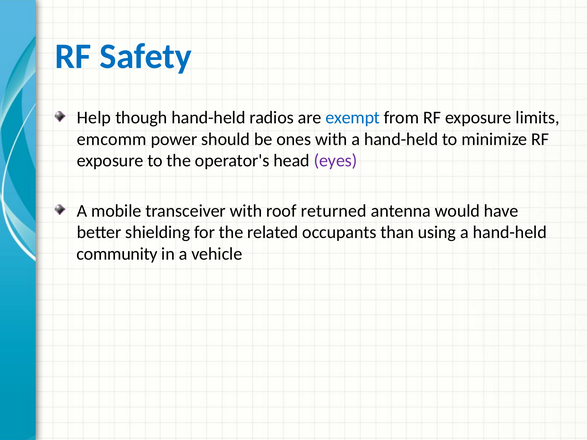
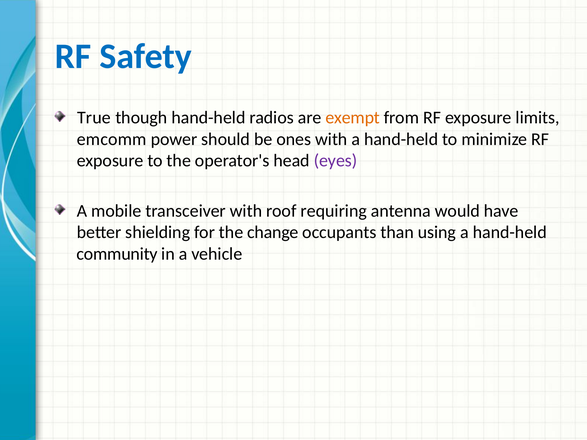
Help: Help -> True (94, 118)
exempt colour: blue -> orange (353, 118)
returned: returned -> requiring (334, 211)
related: related -> change (273, 232)
